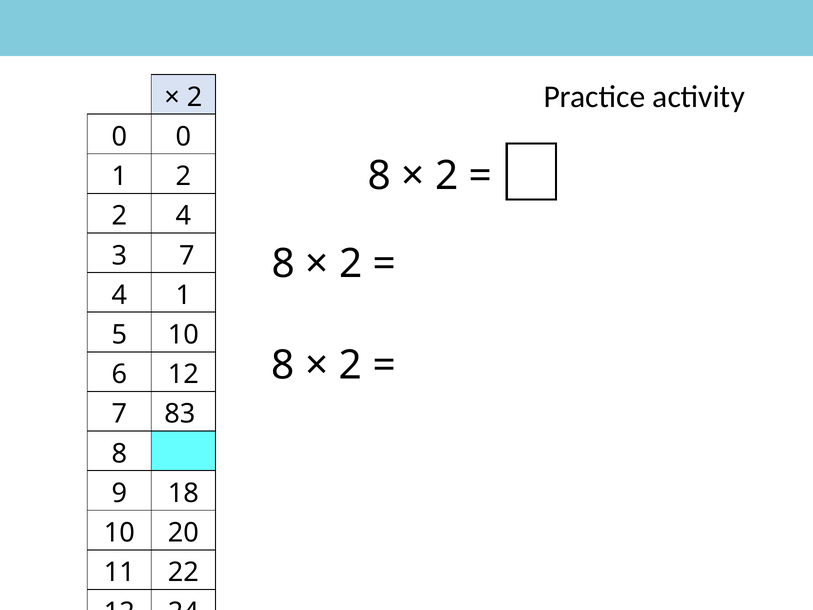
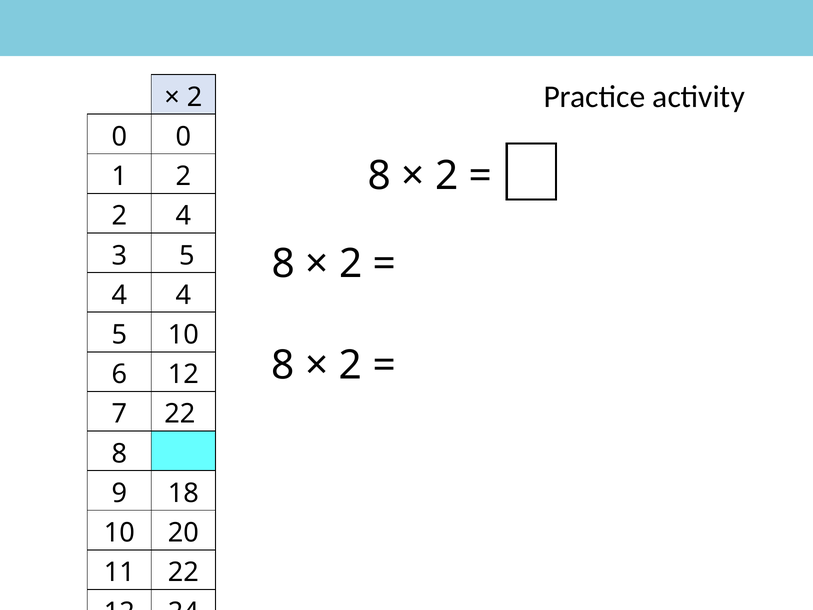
3 7: 7 -> 5 (187, 256)
4 1: 1 -> 4 (183, 295)
7 83: 83 -> 22 (180, 414)
